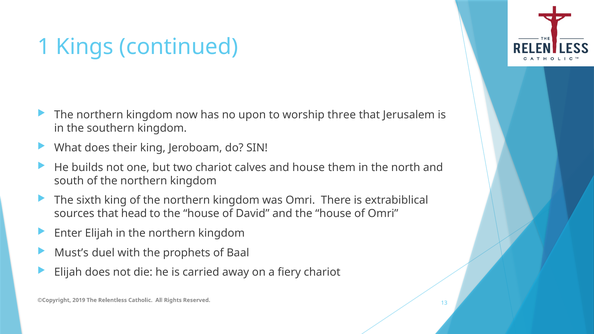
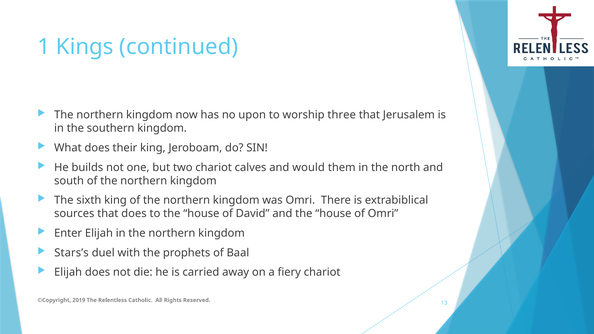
and house: house -> would (309, 167)
that head: head -> does (134, 214)
Must’s: Must’s -> Stars’s (71, 253)
